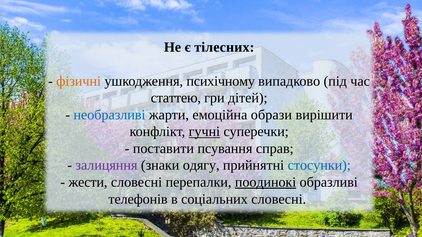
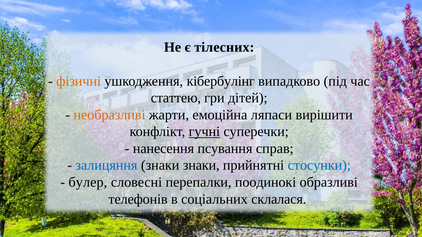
психічному: психічному -> кібербулінг (221, 81)
необразливі colour: blue -> orange (109, 115)
образи: образи -> ляпаси (271, 115)
поставити: поставити -> нанесення (163, 149)
залицяння colour: purple -> blue (106, 166)
знаки одягу: одягу -> знаки (201, 166)
жести: жести -> булер (88, 182)
поодинокі underline: present -> none (266, 182)
соціальних словесні: словесні -> склалася (279, 199)
